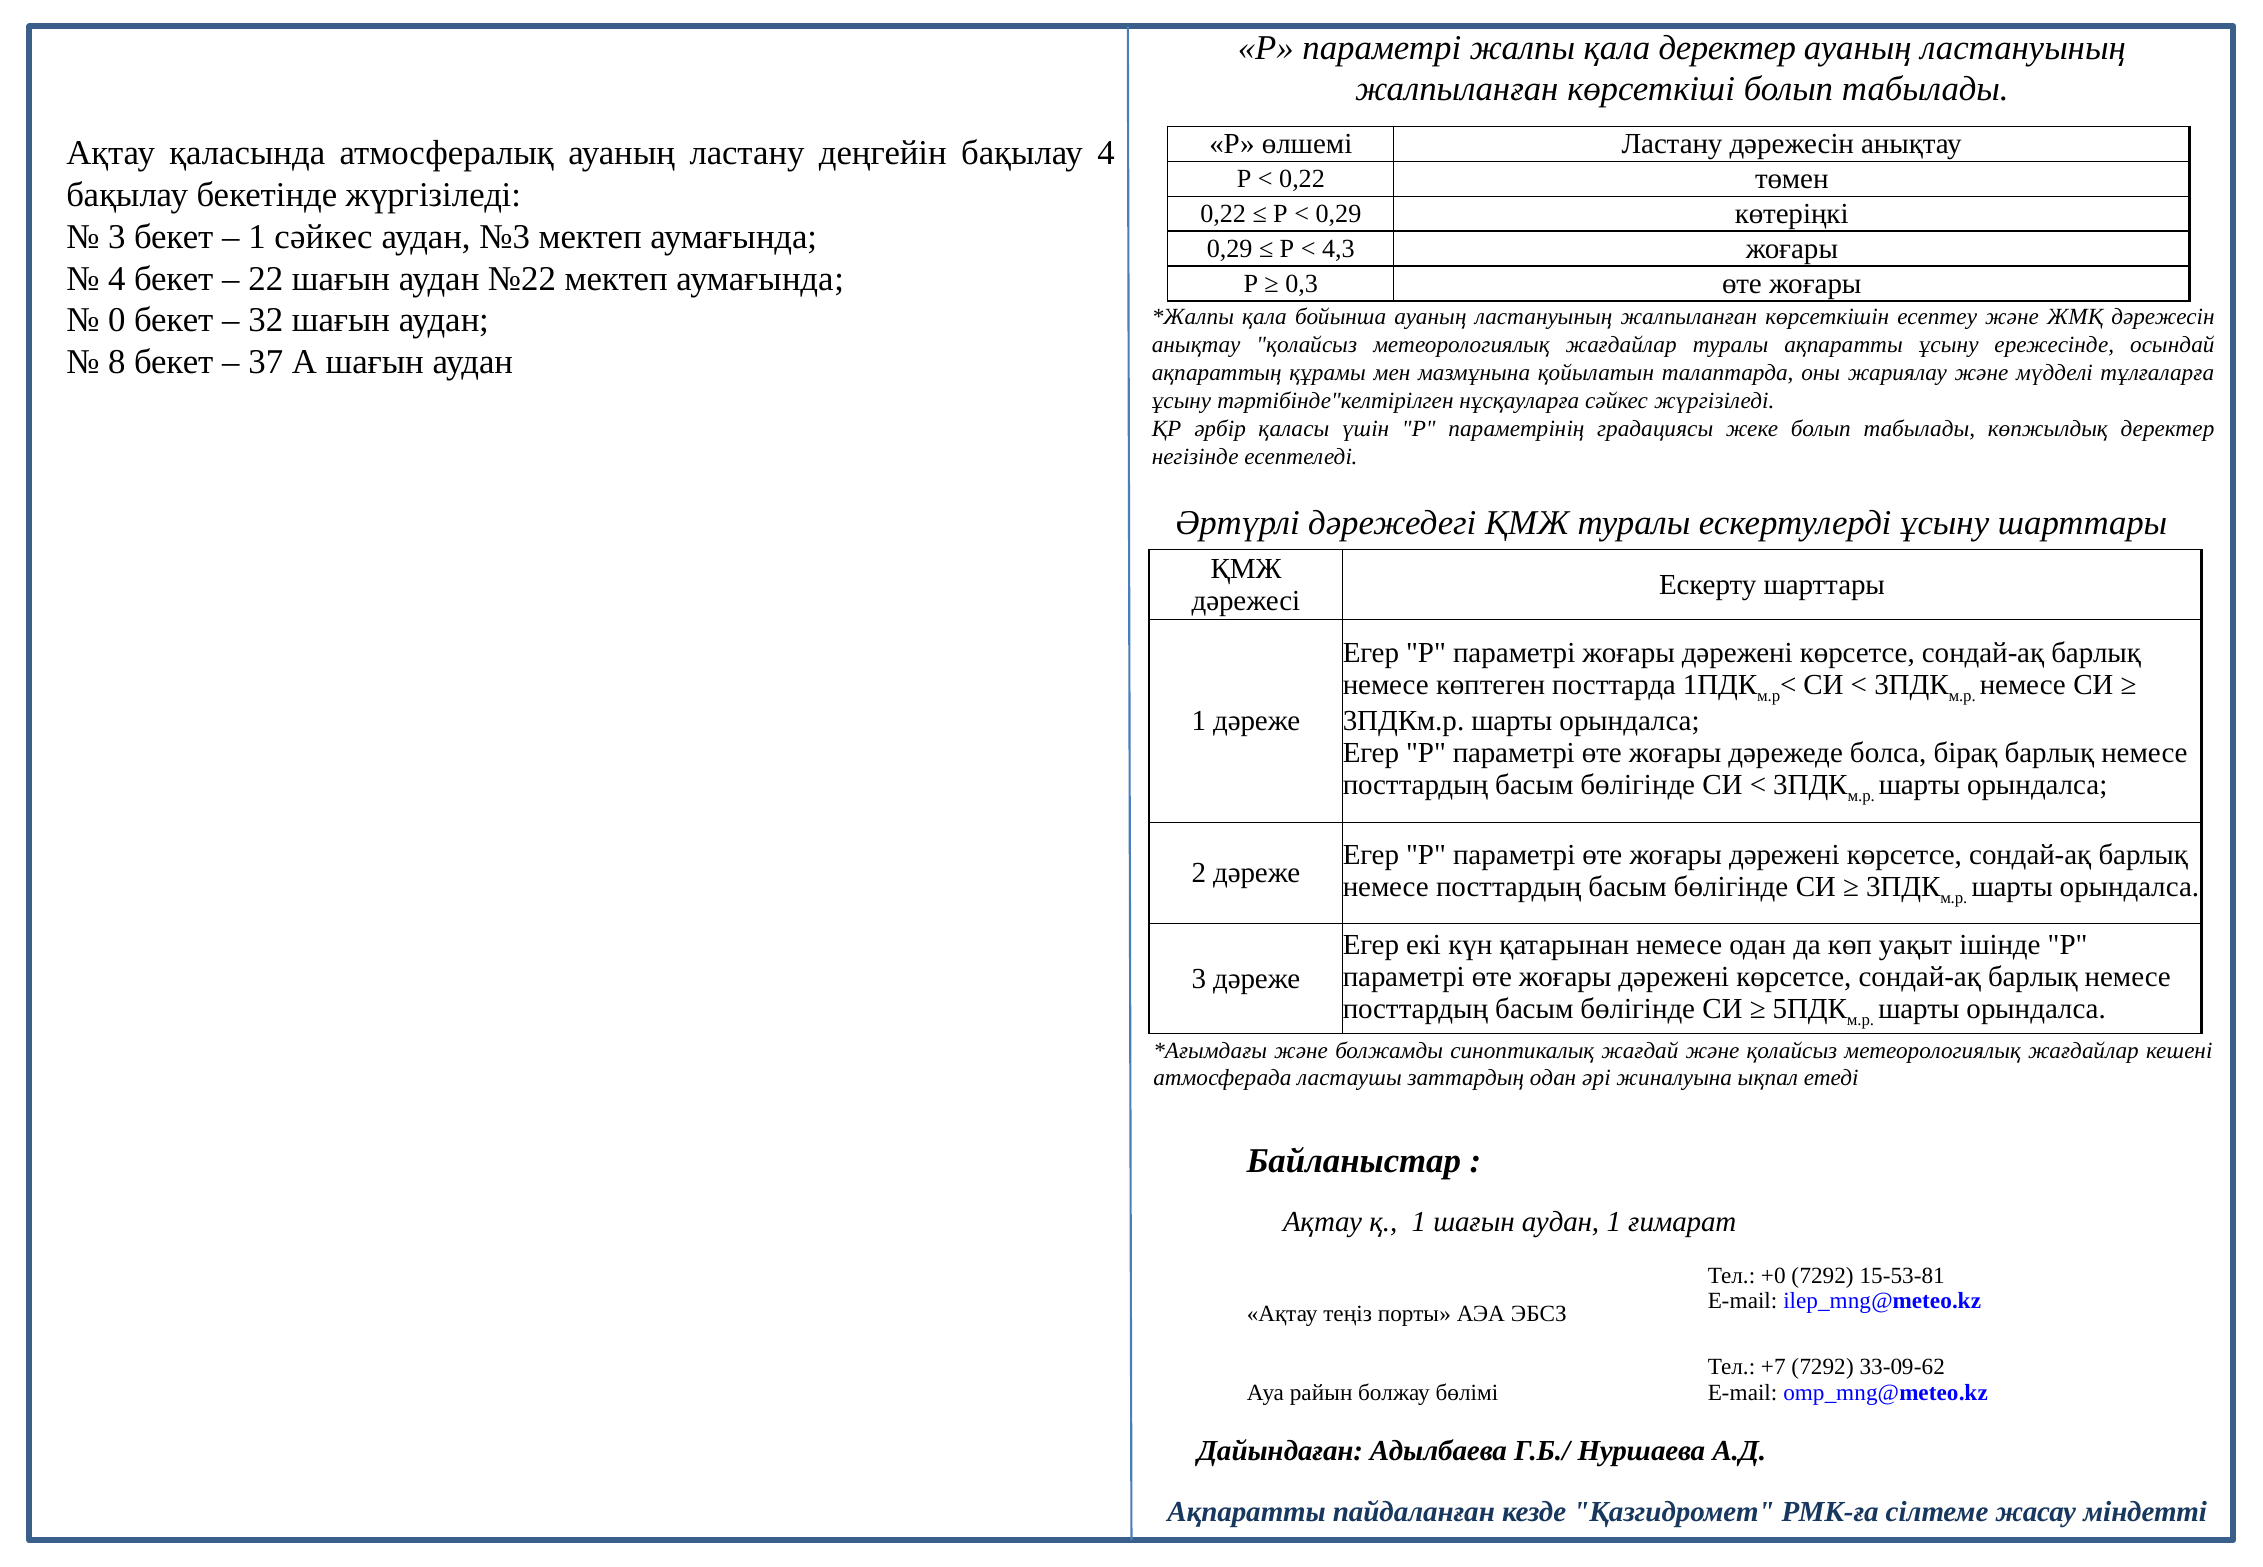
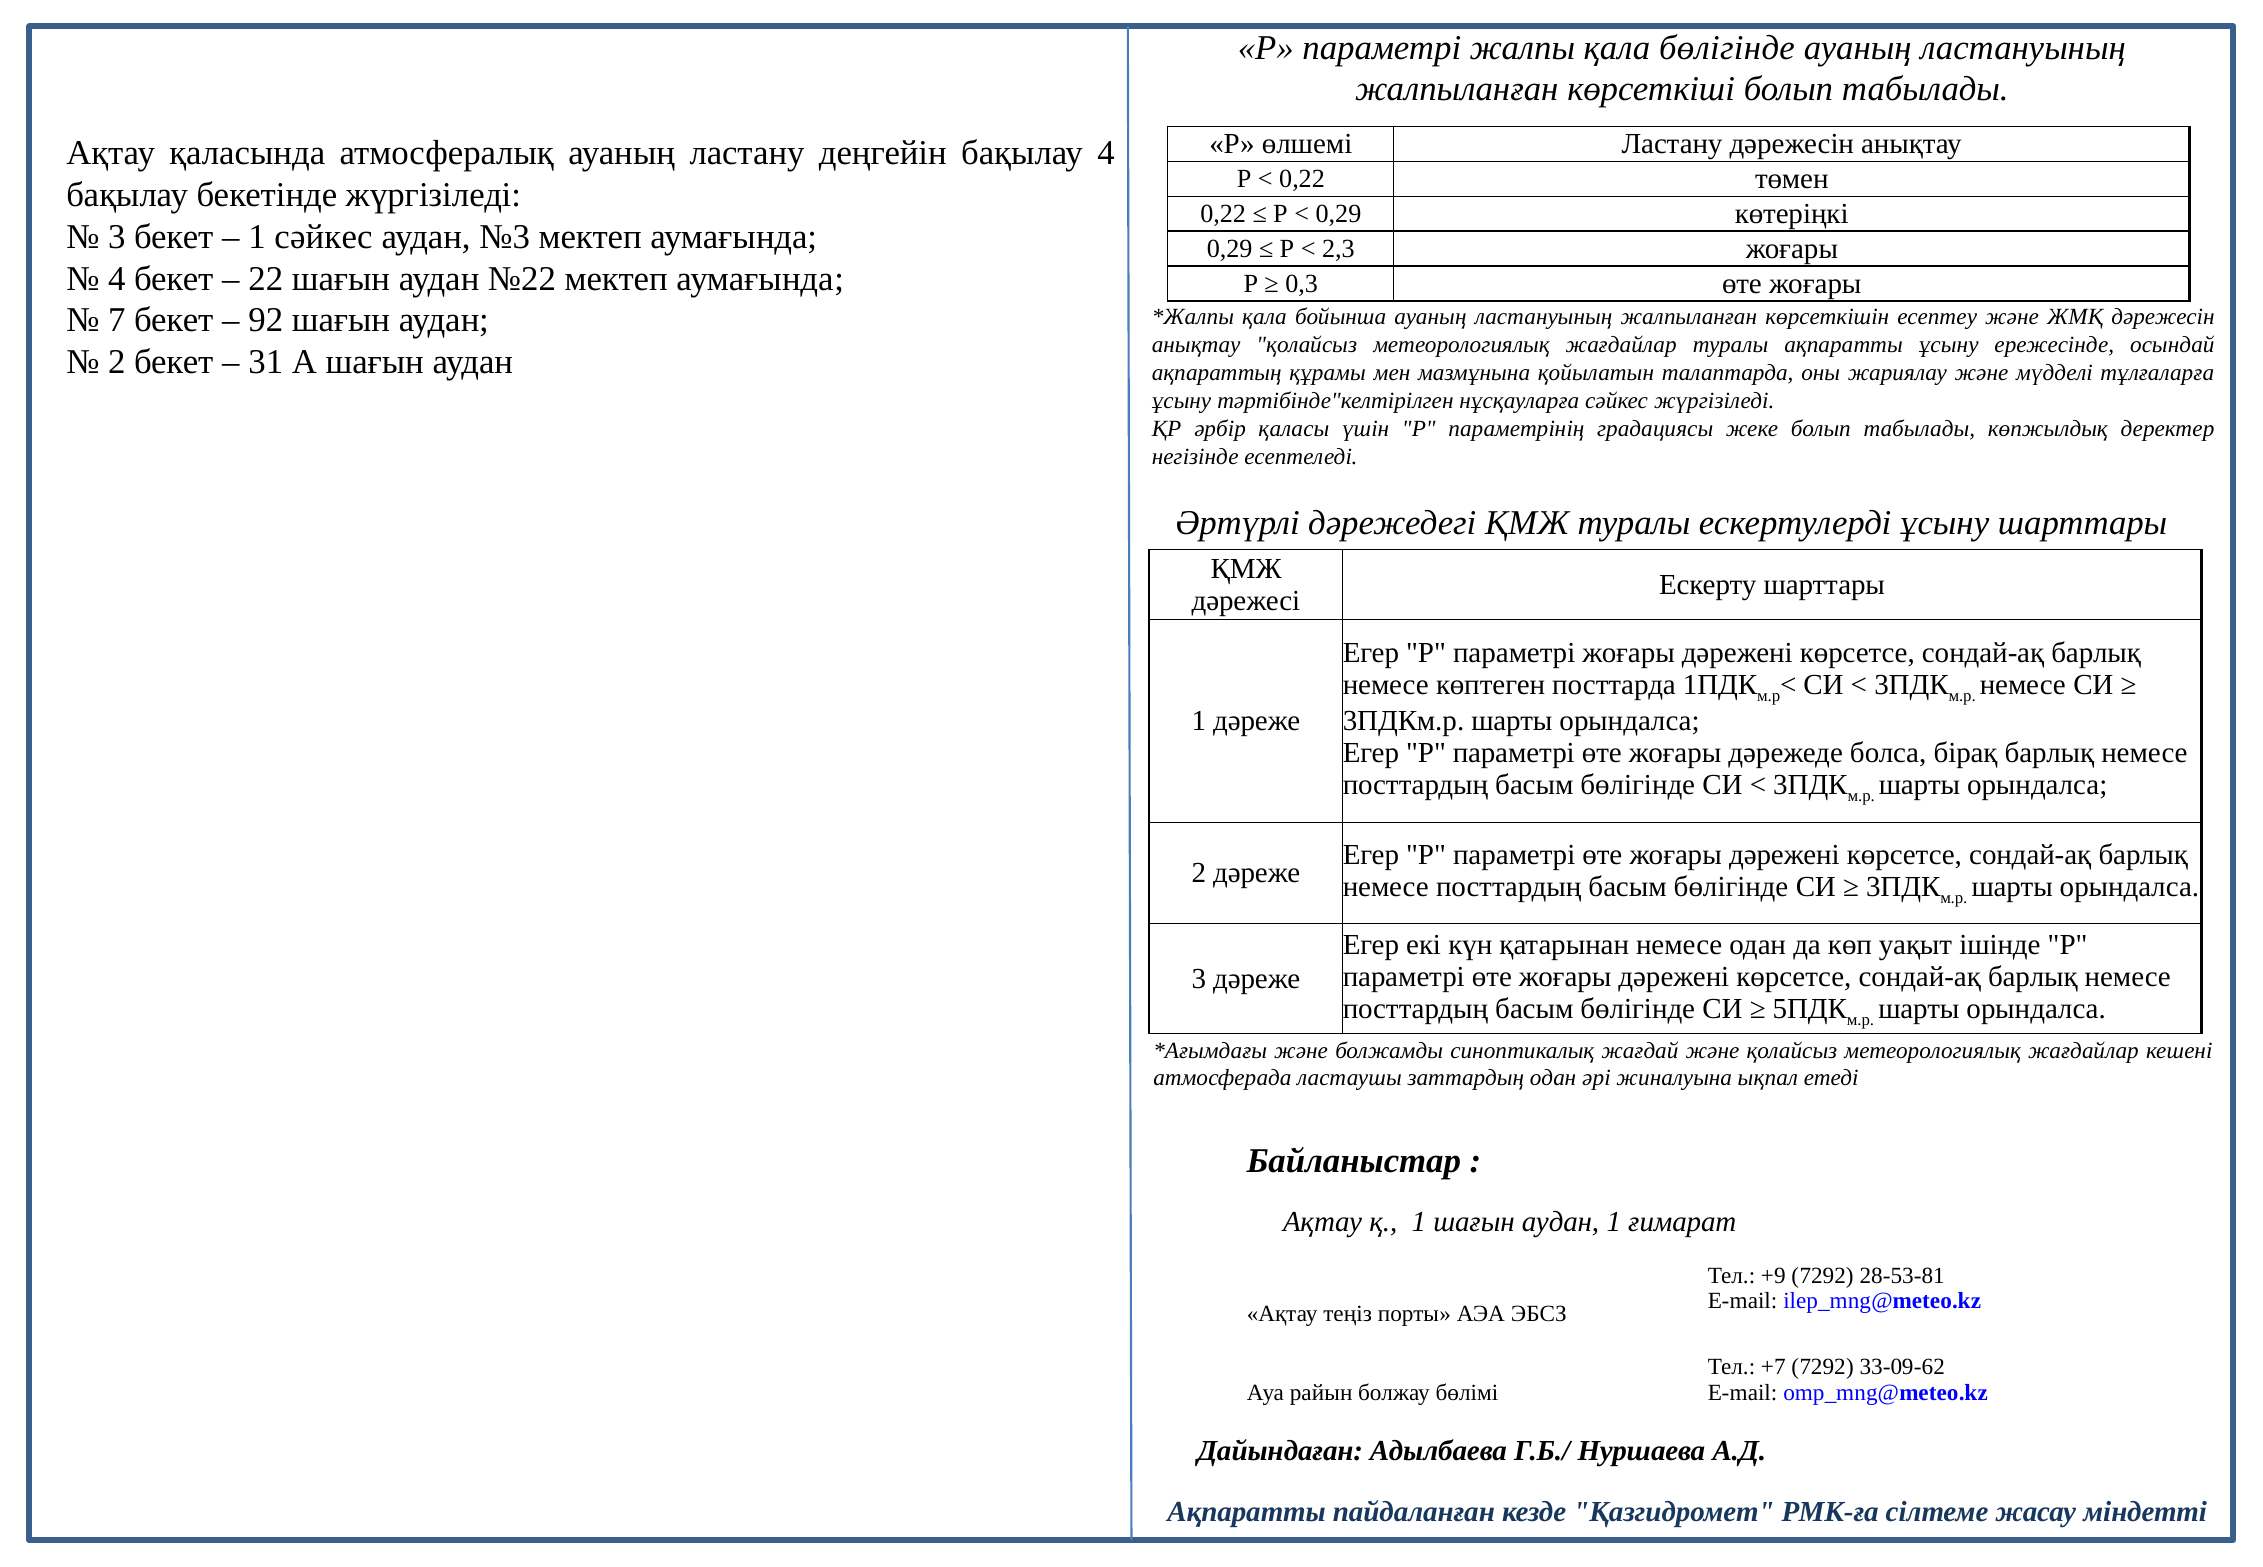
қала деректер: деректер -> бөлігінде (1727, 48)
4,3: 4,3 -> 2,3 (1338, 249)
0: 0 -> 7 (117, 320)
32: 32 -> 92 (266, 320)
8: 8 -> 2 (117, 362)
37: 37 -> 31 (266, 362)
+0: +0 -> +9 (1773, 1275)
15-53-81: 15-53-81 -> 28-53-81 (1902, 1275)
